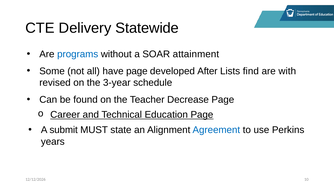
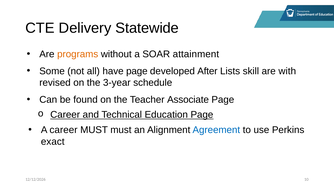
programs colour: blue -> orange (78, 54)
find: find -> skill (251, 71)
Decrease: Decrease -> Associate (188, 100)
A submit: submit -> career (64, 130)
MUST state: state -> must (121, 130)
years: years -> exact (53, 141)
